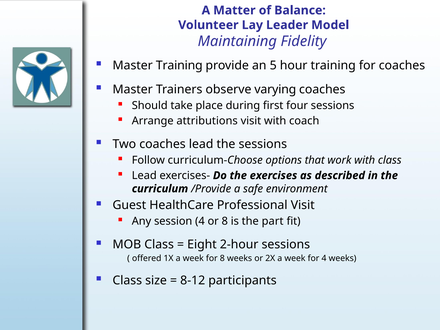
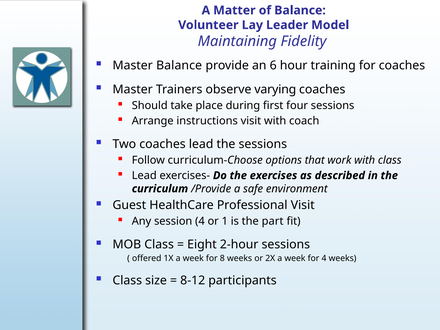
Master Training: Training -> Balance (179, 65)
5: 5 -> 6 (273, 65)
attributions: attributions -> instructions (207, 121)
or 8: 8 -> 1 (225, 221)
